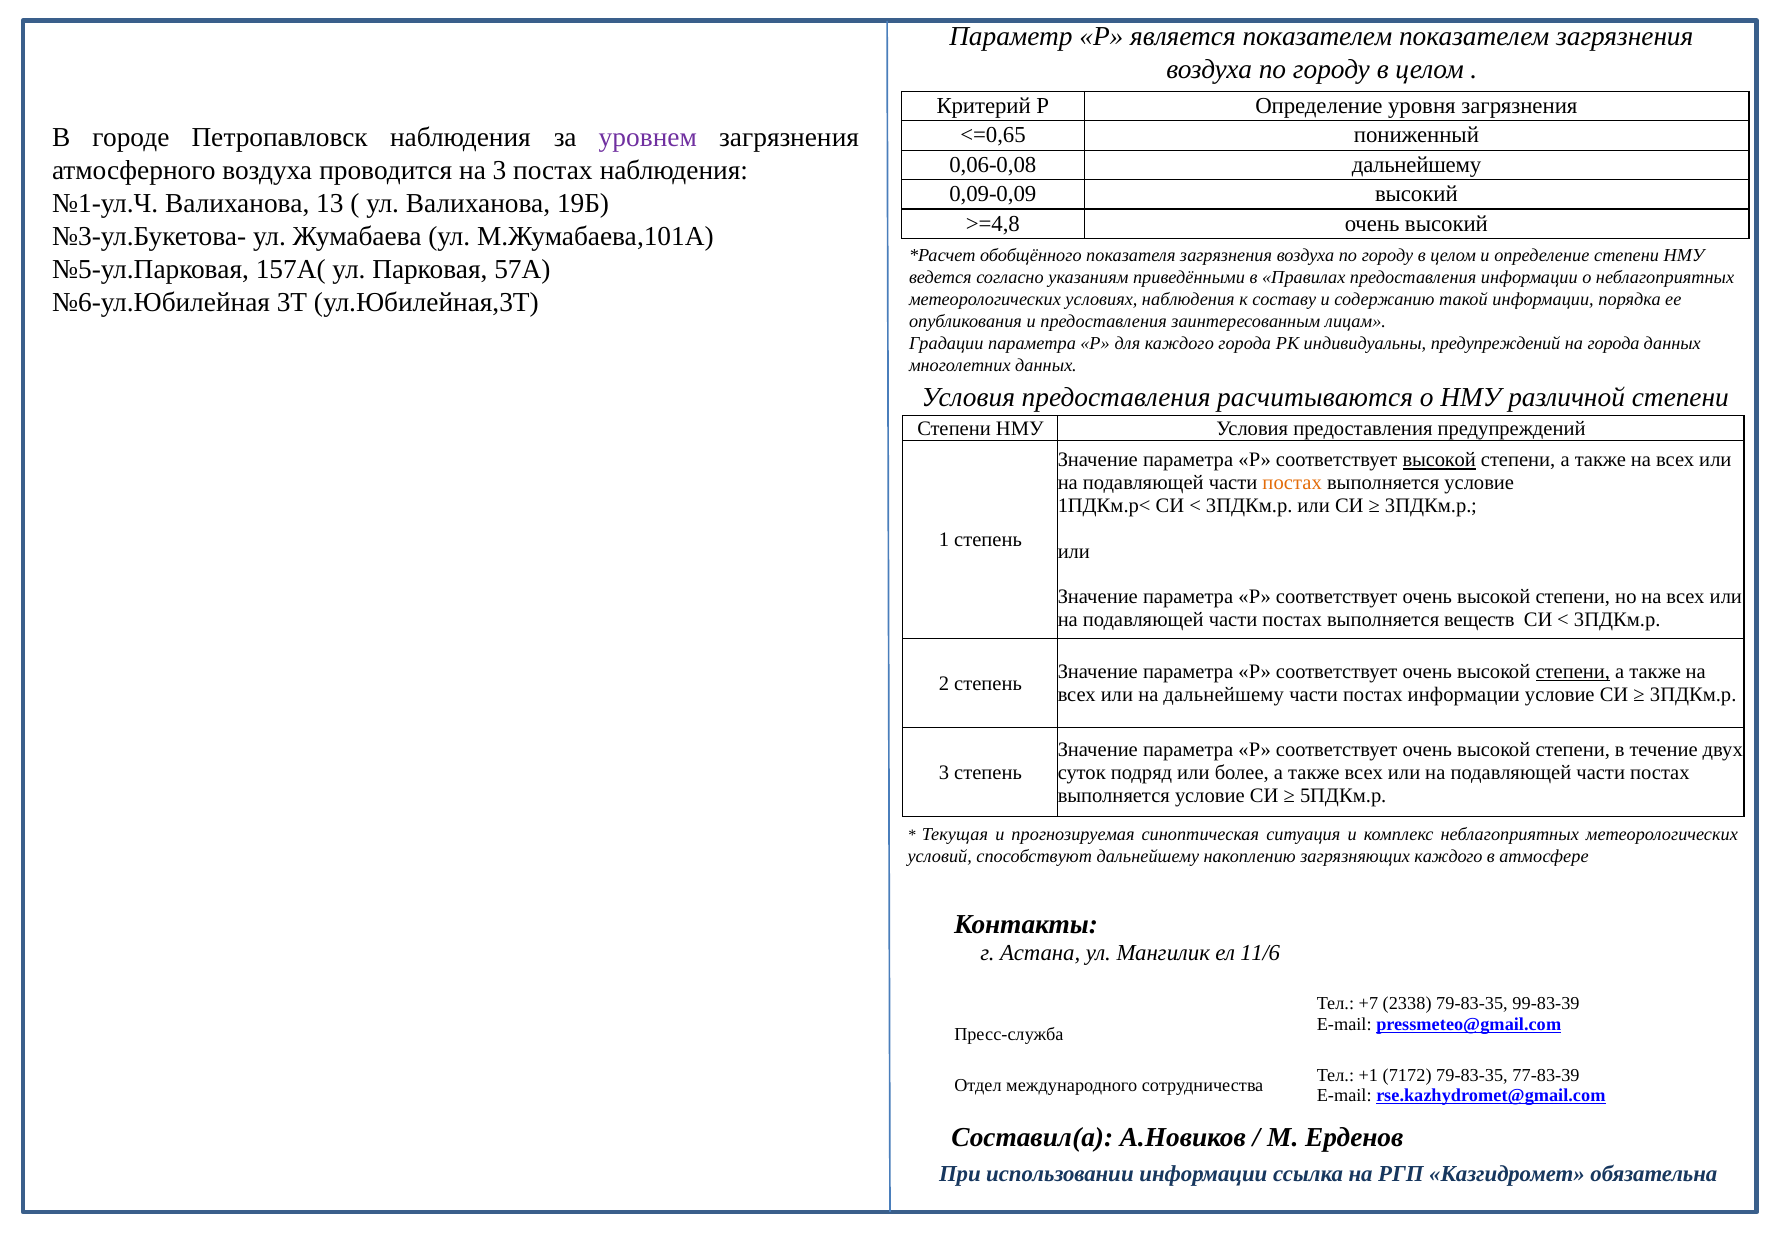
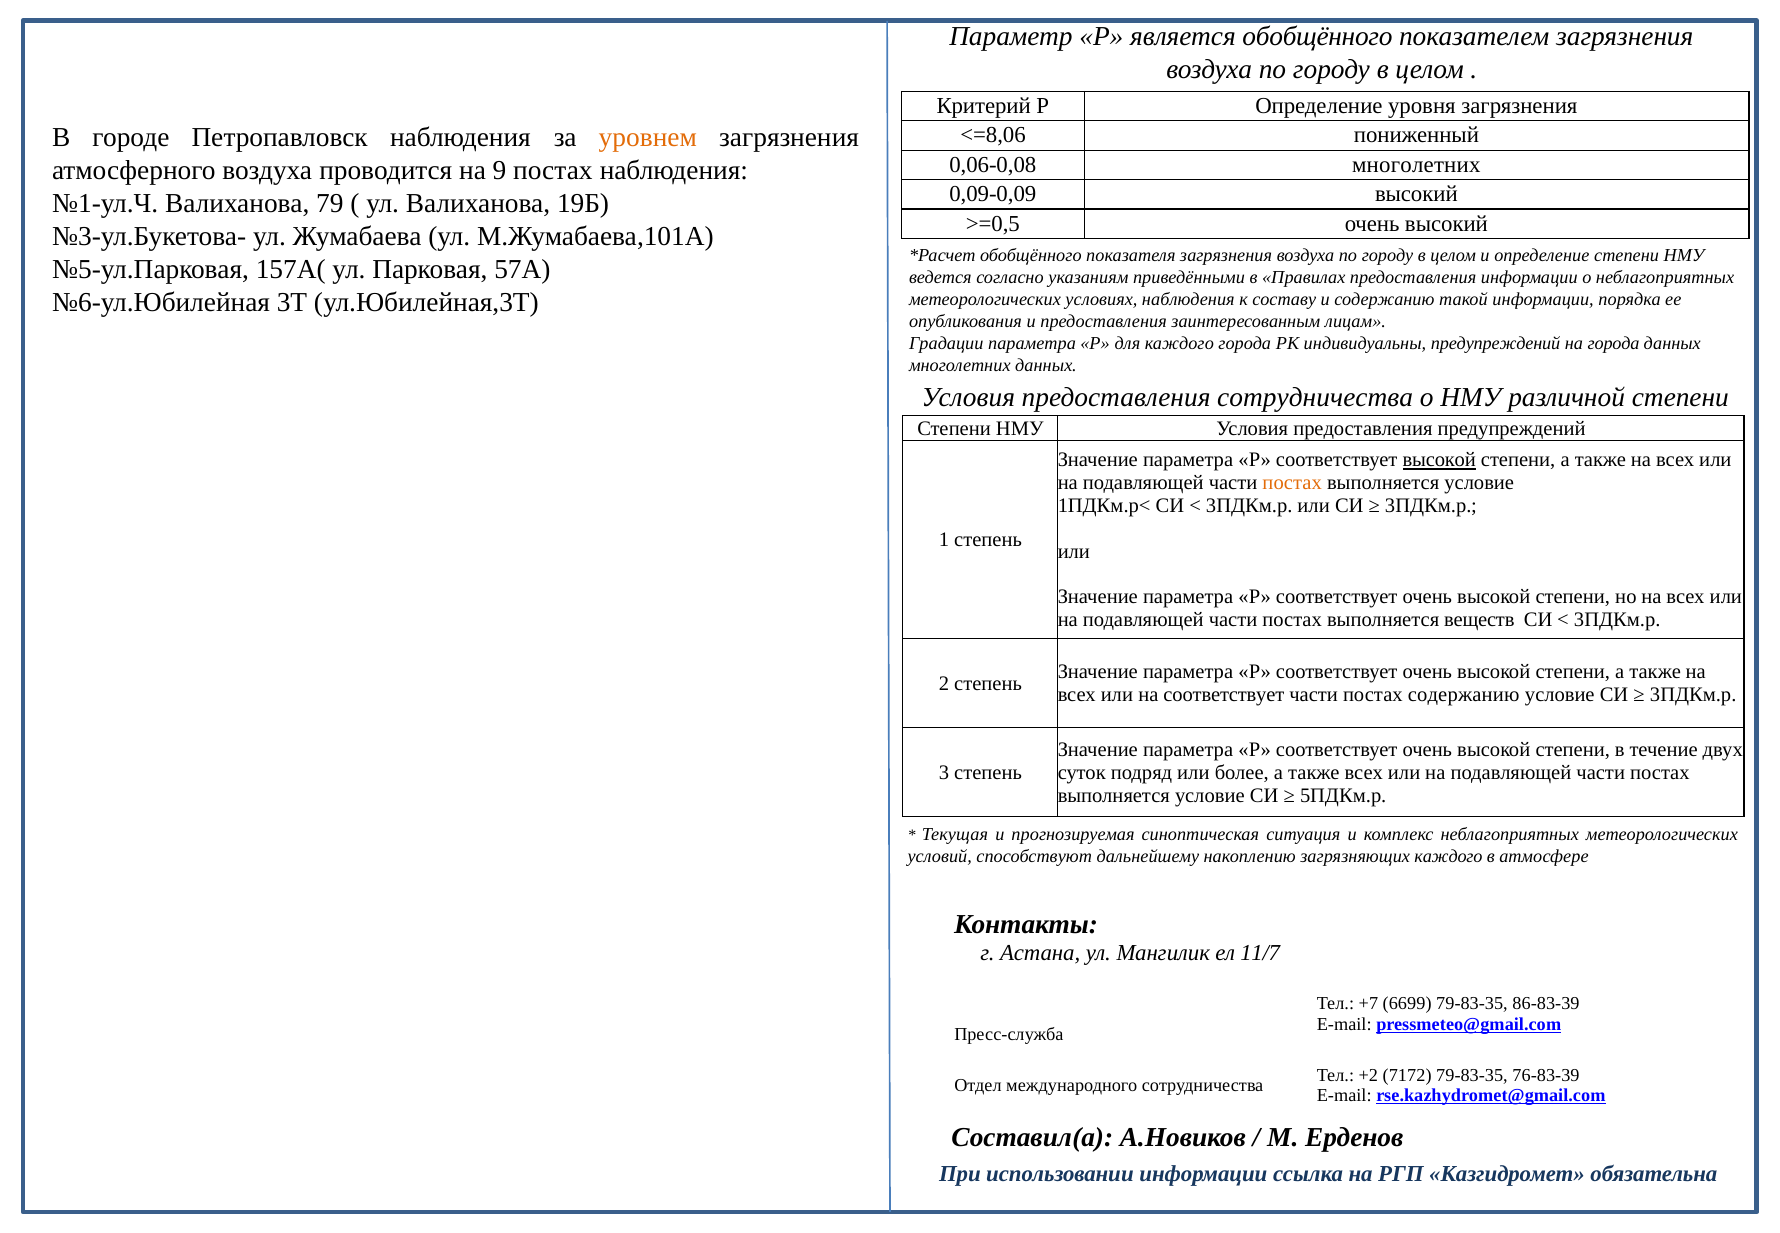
является показателем: показателем -> обобщённого (1318, 37)
<=0,65: <=0,65 -> <=8,06 (993, 135)
уровнем colour: purple -> orange (648, 138)
0,06-0,08 дальнейшему: дальнейшему -> многолетних (1416, 165)
на 3: 3 -> 9 (500, 171)
13: 13 -> 79 (330, 204)
>=4,8: >=4,8 -> >=0,5 (993, 223)
предоставления расчитываются: расчитываются -> сотрудничества (1315, 397)
степени underline: present -> none (1573, 672)
на дальнейшему: дальнейшему -> соответствует (1224, 694)
постах информации: информации -> содержанию (1464, 694)
11/6: 11/6 -> 11/7 (1260, 953)
2338: 2338 -> 6699 (1407, 1003)
99-83-39: 99-83-39 -> 86-83-39 (1546, 1003)
+1: +1 -> +2 (1368, 1074)
77-83-39: 77-83-39 -> 76-83-39 (1546, 1074)
